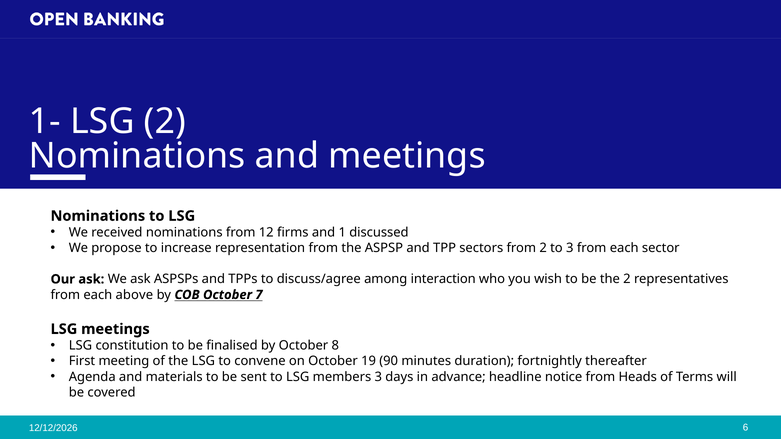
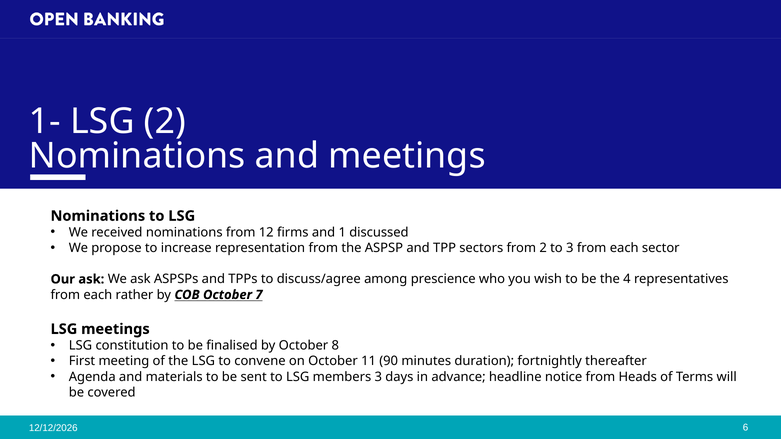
interaction: interaction -> prescience (443, 279)
the 2: 2 -> 4 (627, 279)
above: above -> rather (134, 295)
19: 19 -> 11 (369, 361)
